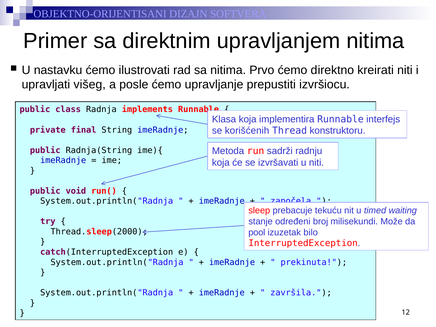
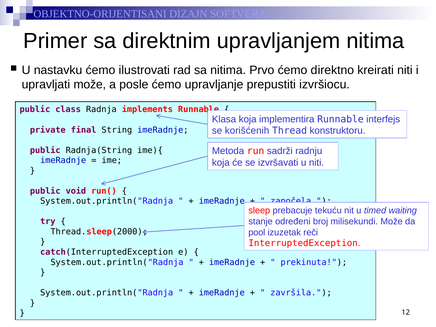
upravljati višeg: višeg -> može (90, 85)
bilo: bilo -> reči (311, 232)
